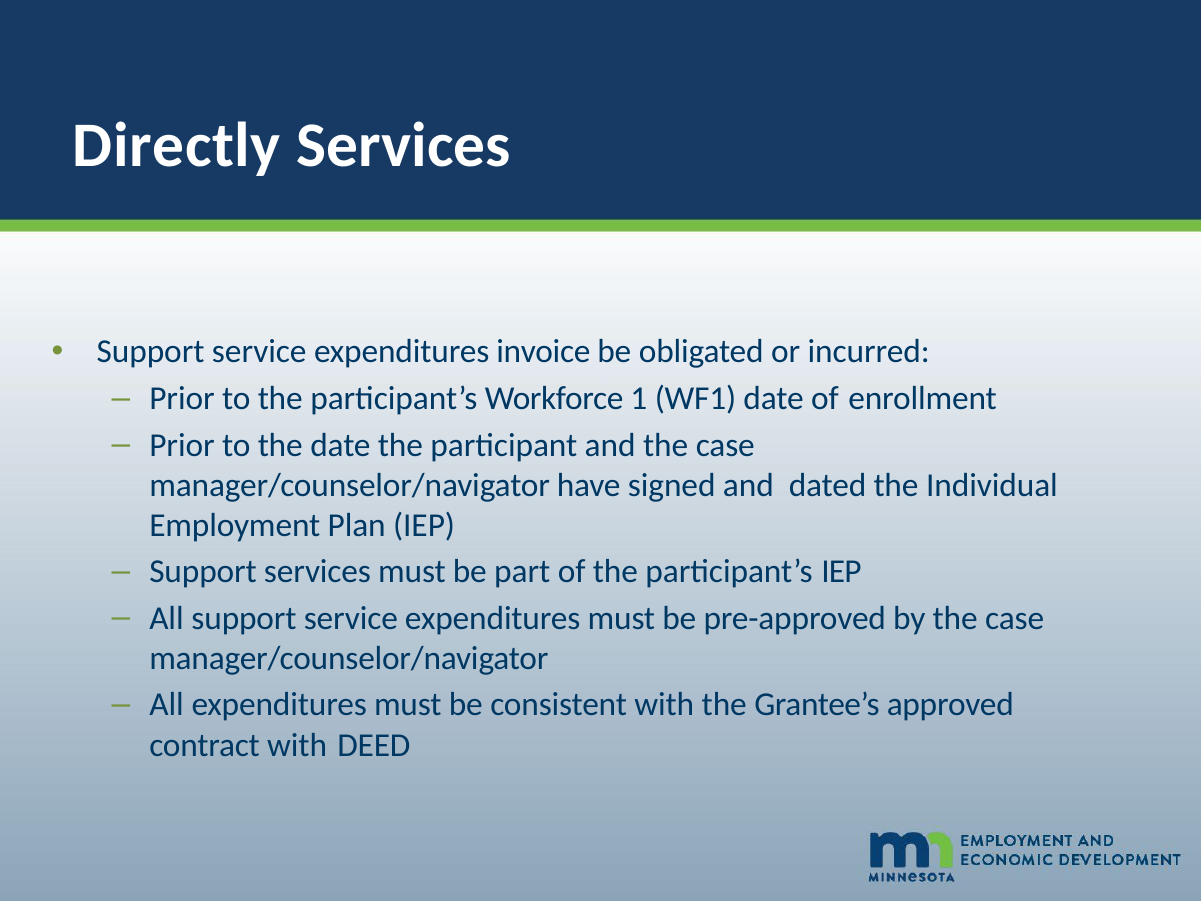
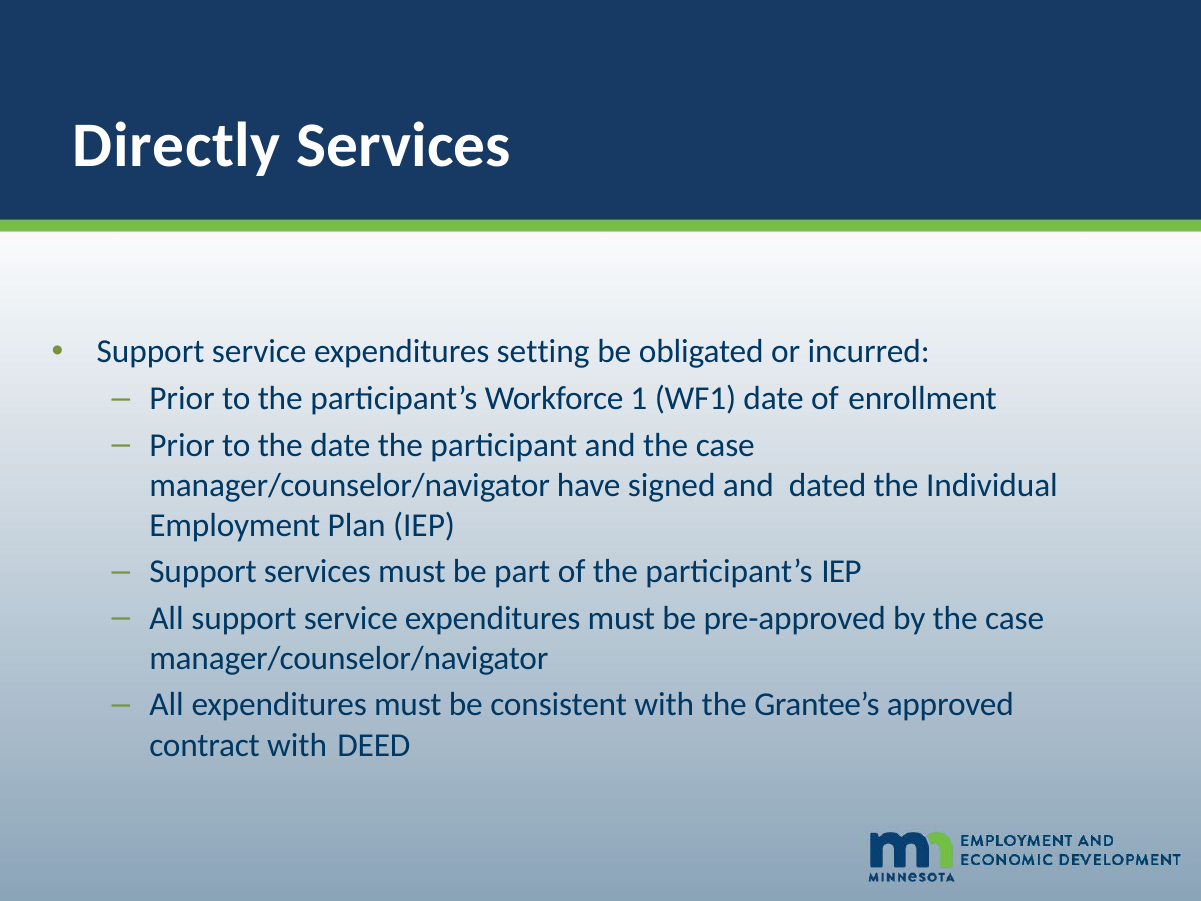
invoice: invoice -> setting (543, 352)
